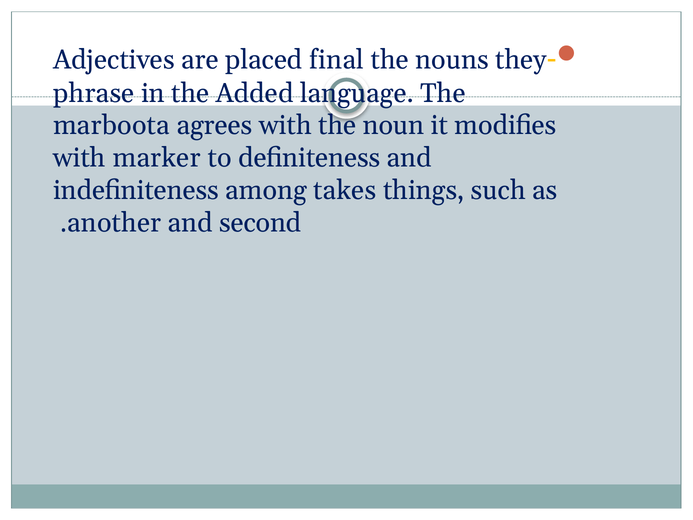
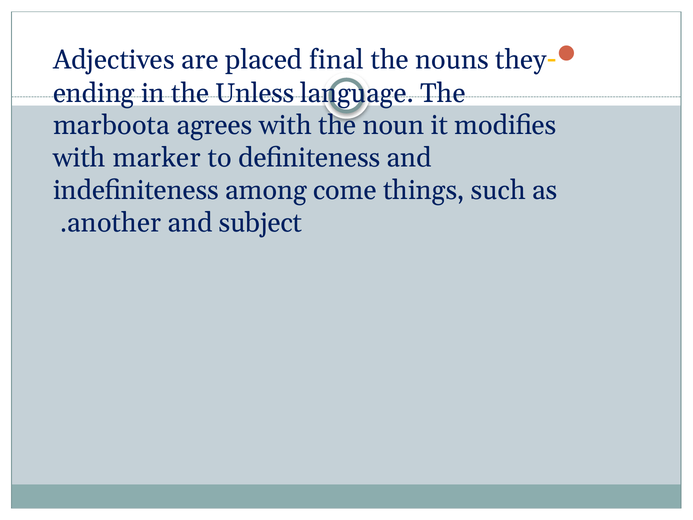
phrase: phrase -> ending (94, 93)
Added: Added -> Unless (255, 93)
takes: takes -> come (345, 190)
second: second -> subject (260, 223)
